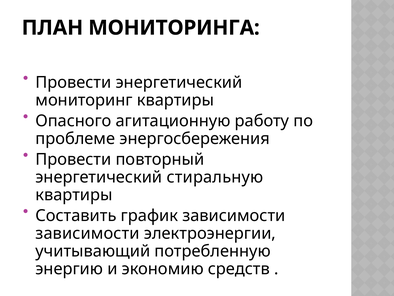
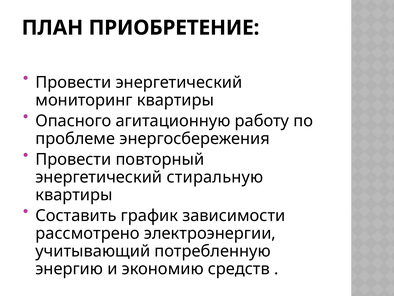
МОНИТОРИНГА: МОНИТОРИНГА -> ПРИОБРЕТЕНИЕ (174, 28)
зависимости: зависимости -> рассмотрено (88, 233)
